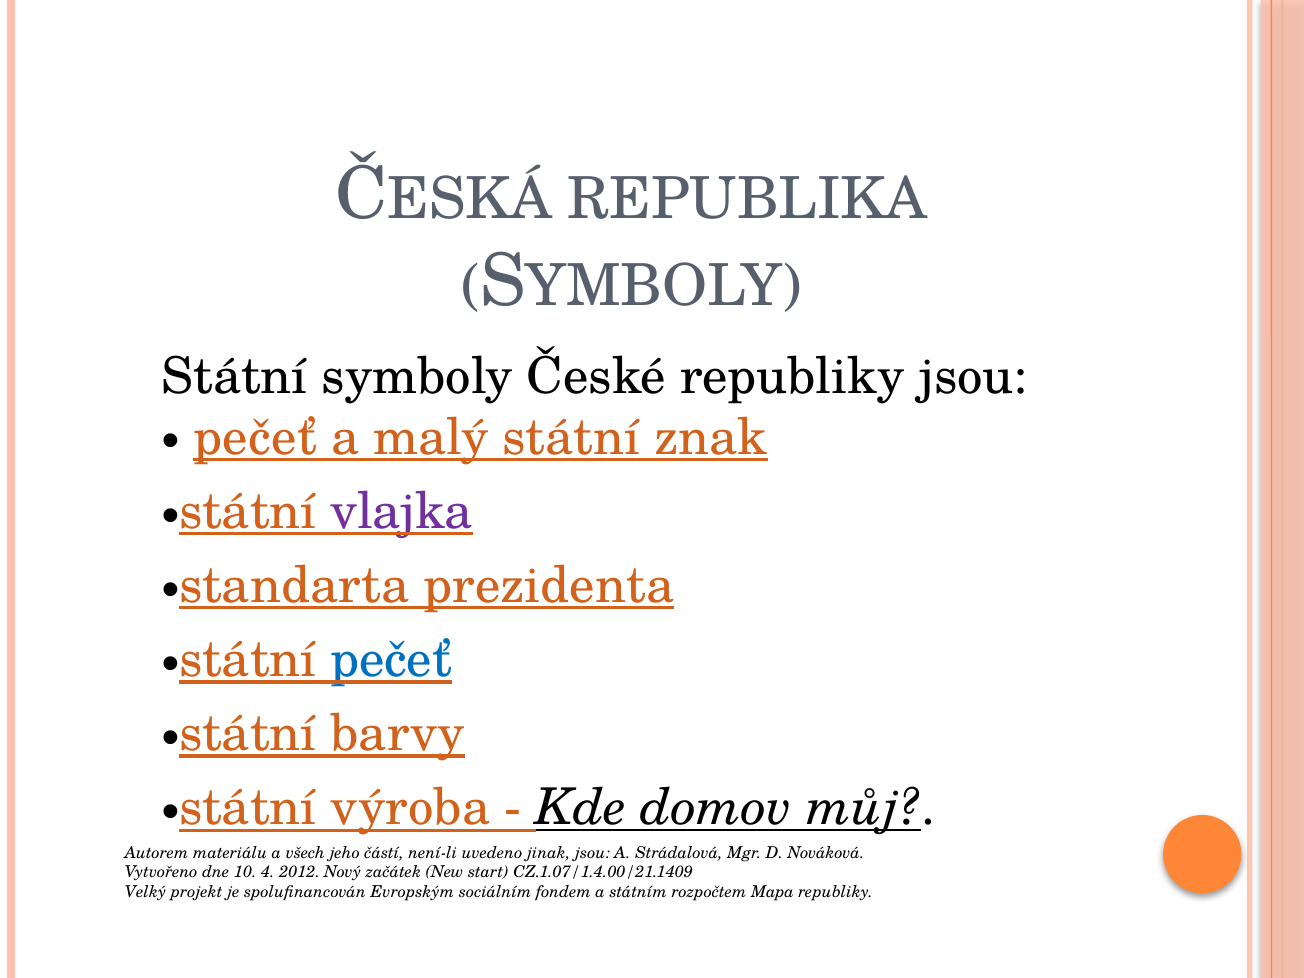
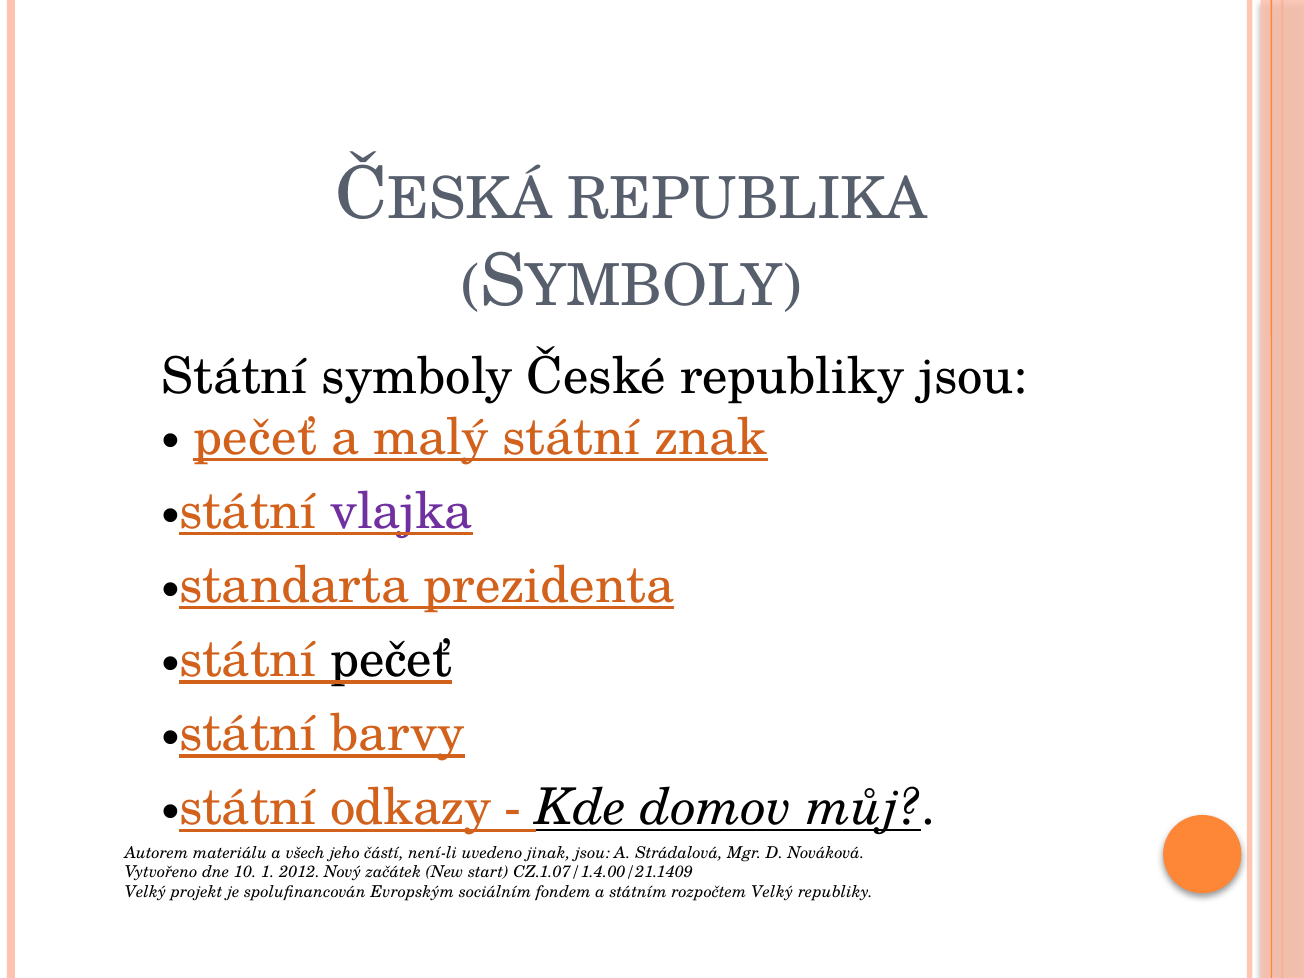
pečeť colour: blue -> black (391, 660)
výroba: výroba -> odkazy (411, 808)
4: 4 -> 1 (268, 872)
rozpočtem Mapa: Mapa -> Velký (772, 892)
